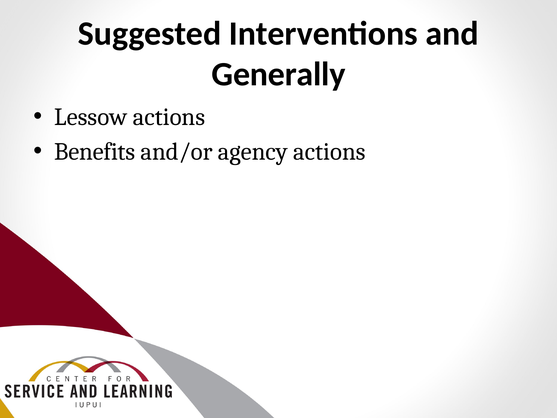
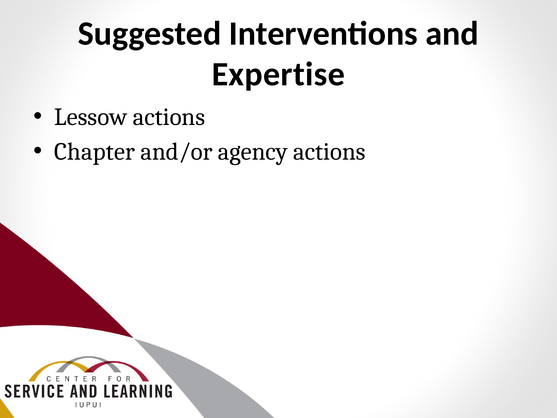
Generally: Generally -> Expertise (278, 74)
Benefits: Benefits -> Chapter (95, 152)
